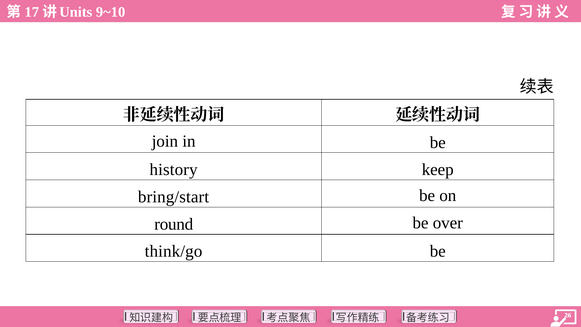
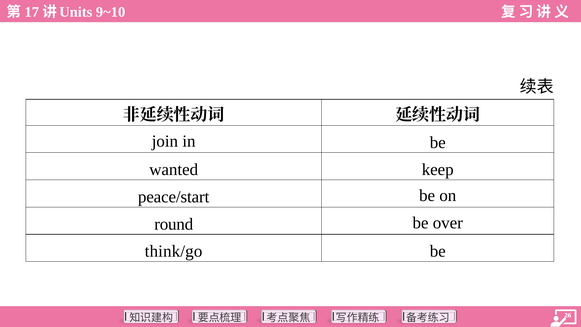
history: history -> wanted (174, 170)
bring/start: bring/start -> peace/start (174, 197)
